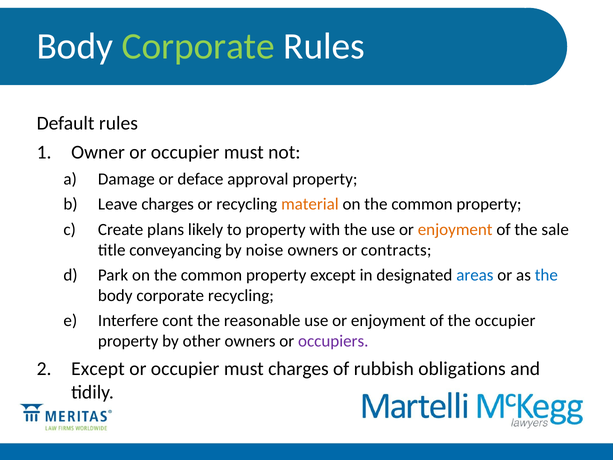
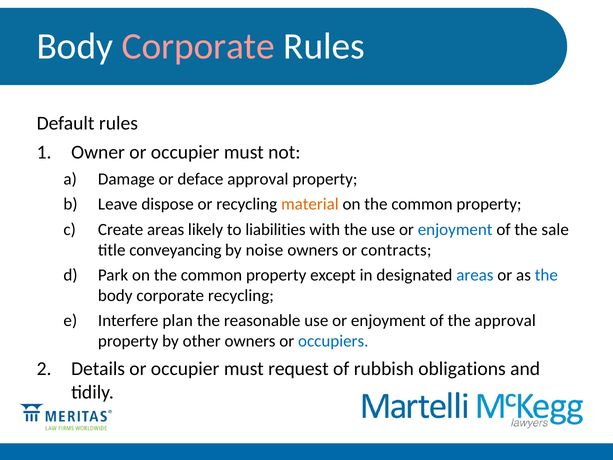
Corporate colour: light green -> pink (198, 47)
Leave charges: charges -> dispose (168, 204)
Create plans: plans -> areas (166, 229)
to property: property -> liabilities (276, 229)
enjoyment colour: orange -> blue (455, 229)
cont: cont -> plan (178, 321)
the occupier: occupier -> approval (505, 321)
occupiers colour: purple -> blue (333, 341)
Except: Except -> Details (98, 369)
must charges: charges -> request (298, 369)
